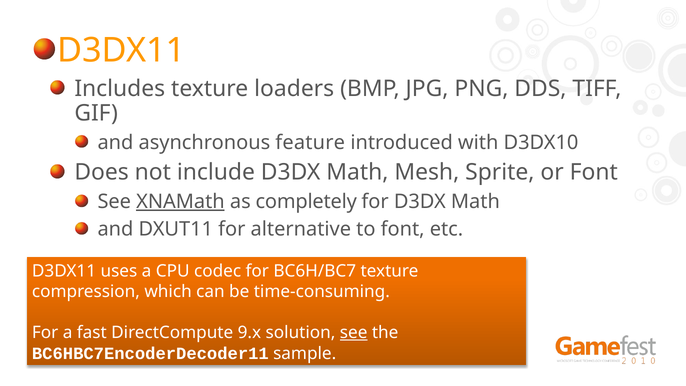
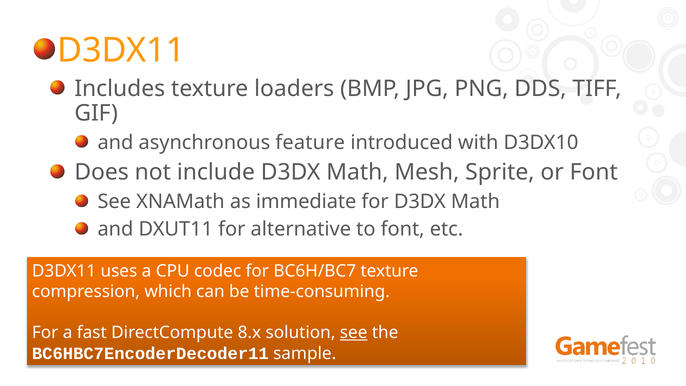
XNAMath underline: present -> none (180, 202)
completely: completely -> immediate (306, 202)
9.x: 9.x -> 8.x (249, 333)
